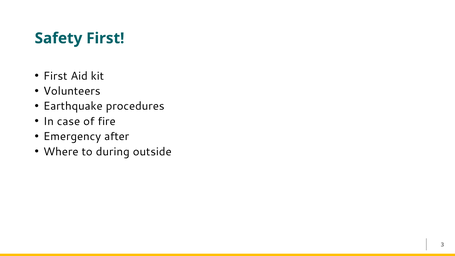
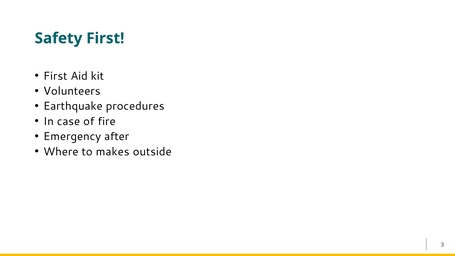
during: during -> makes (113, 152)
